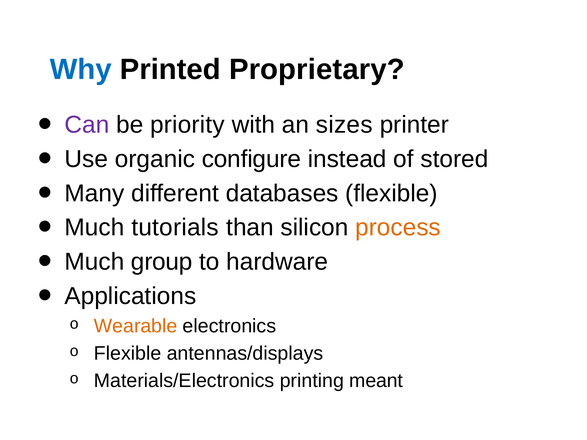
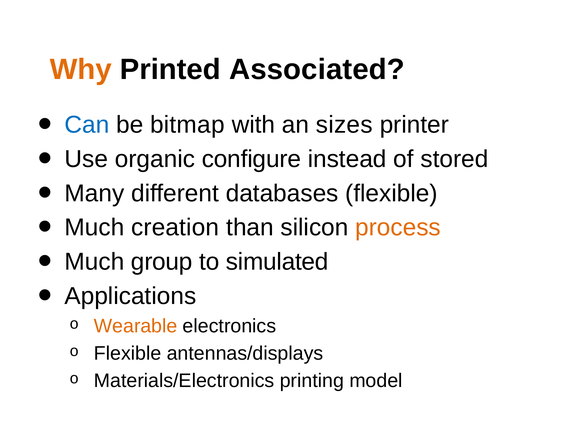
Why colour: blue -> orange (81, 70)
Proprietary: Proprietary -> Associated (317, 70)
Can colour: purple -> blue (87, 125)
priority: priority -> bitmap (187, 125)
tutorials: tutorials -> creation (175, 228)
hardware: hardware -> simulated (277, 262)
meant: meant -> model (376, 381)
